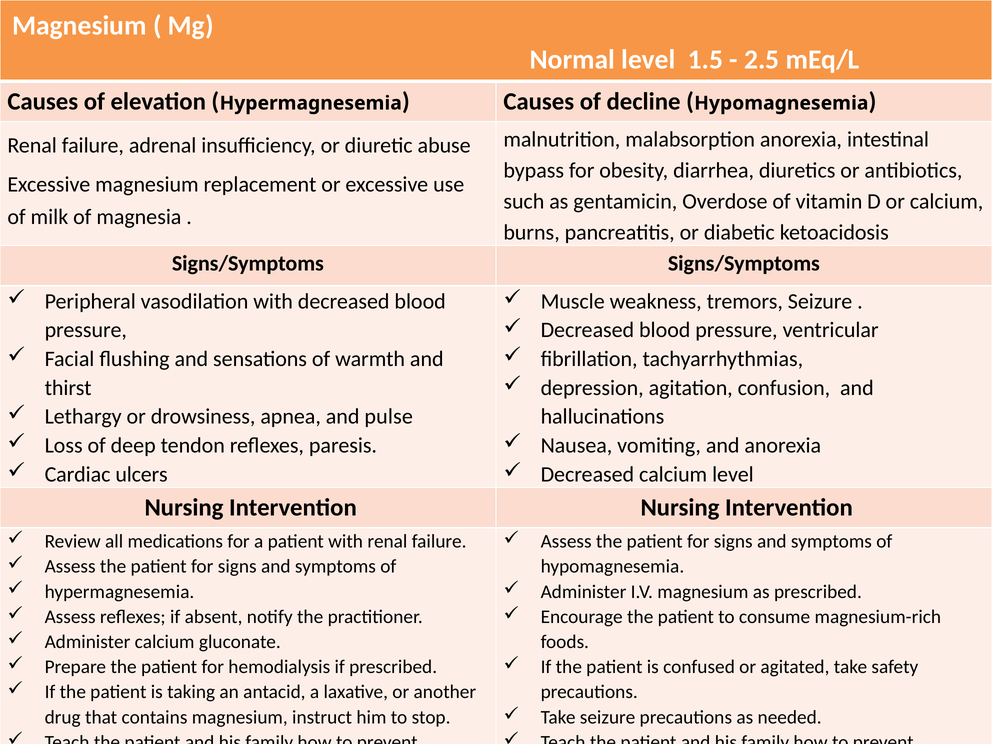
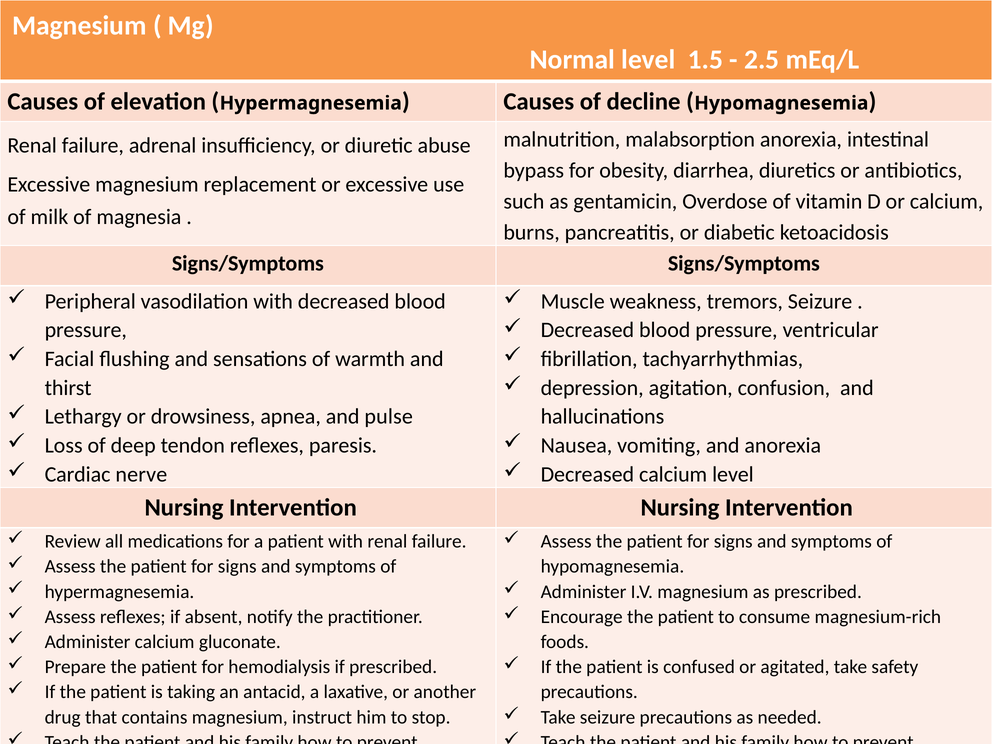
ulcers: ulcers -> nerve (141, 474)
